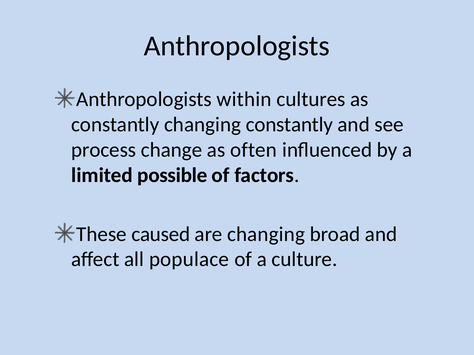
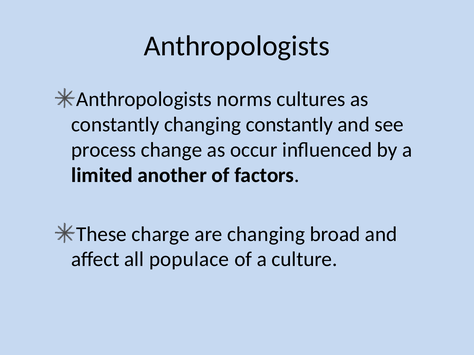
within: within -> norms (244, 99)
often: often -> occur (254, 150)
possible: possible -> another (172, 175)
caused: caused -> charge (161, 234)
